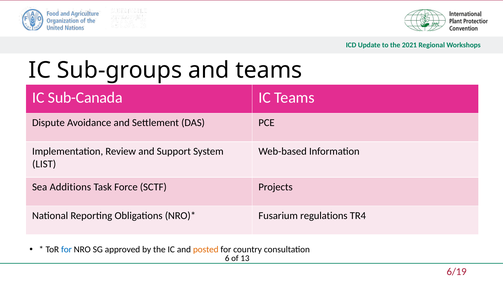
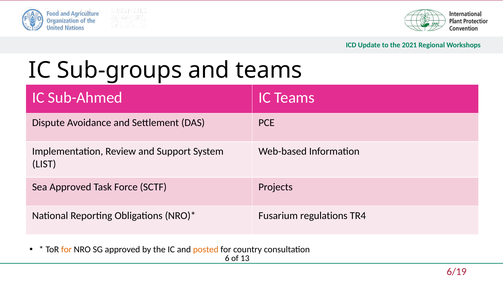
Sub-Canada: Sub-Canada -> Sub-Ahmed (85, 97)
Sea Additions: Additions -> Approved (70, 187)
for colour: blue -> orange (66, 250)
